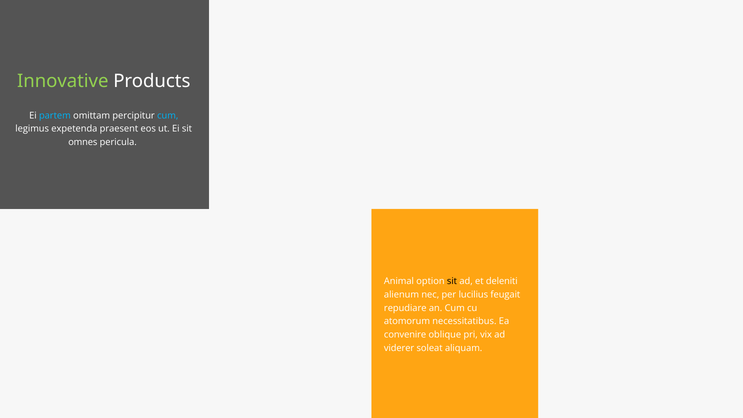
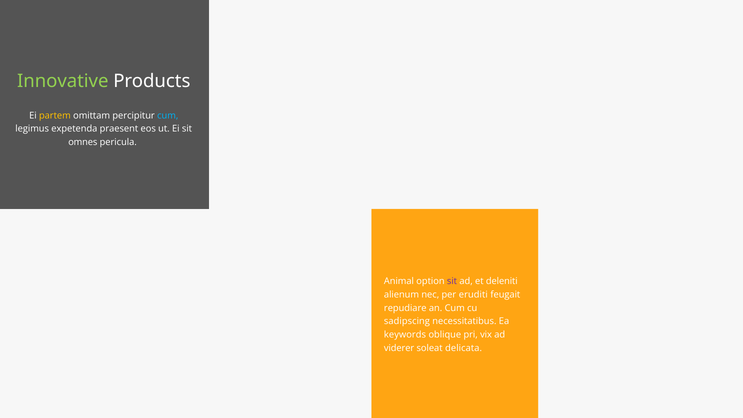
partem colour: light blue -> yellow (55, 115)
sit colour: black -> purple (452, 281)
lucilius: lucilius -> eruditi (473, 295)
atomorum: atomorum -> sadipscing (407, 321)
convenire: convenire -> keywords (405, 335)
aliquam: aliquam -> delicata (464, 348)
